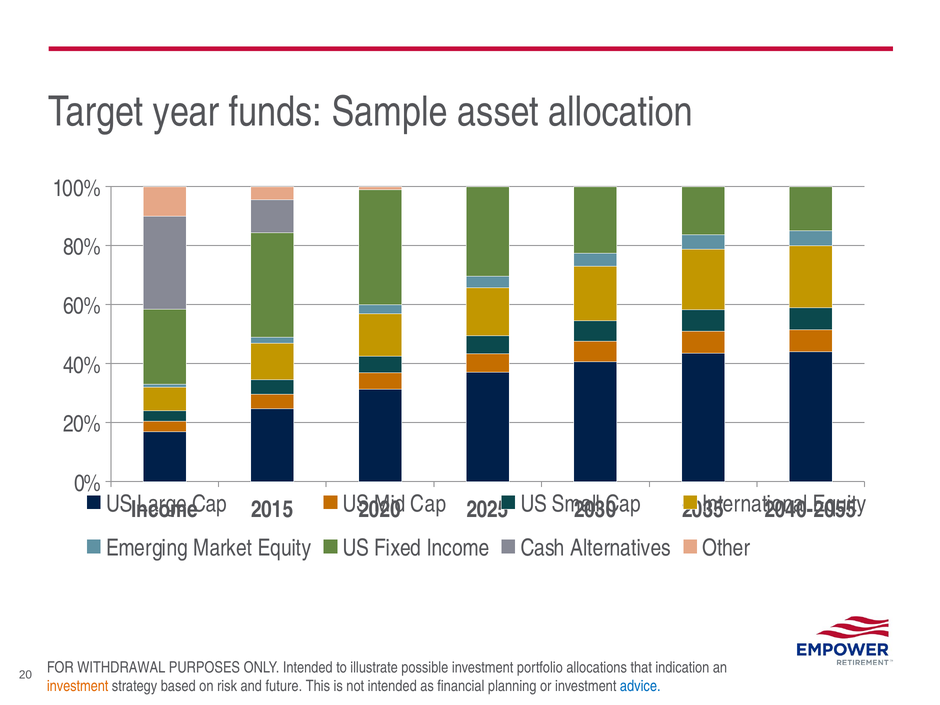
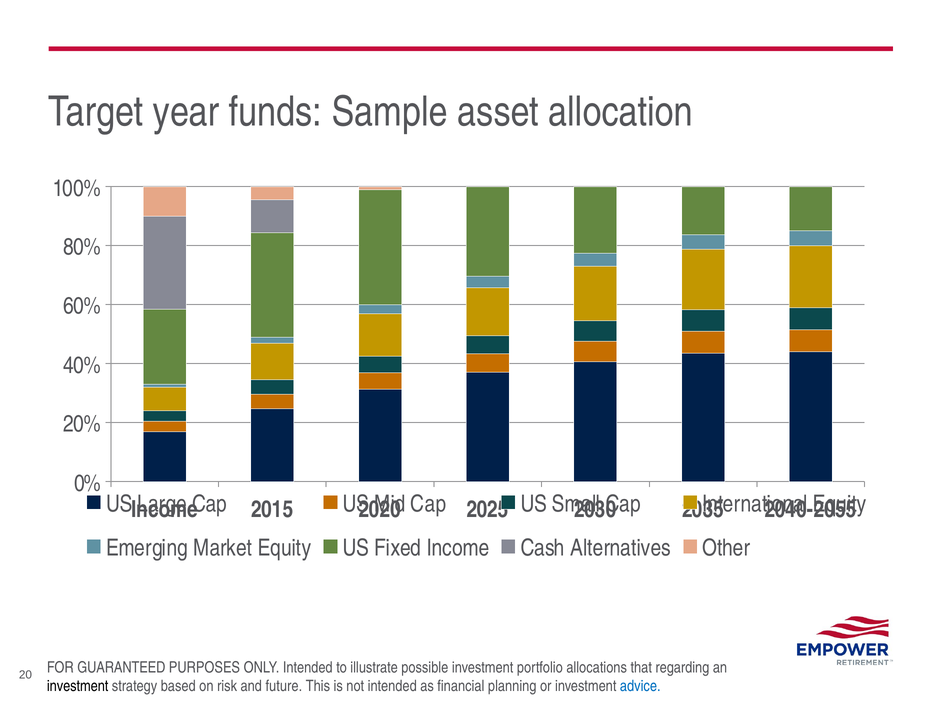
WITHDRAWAL: WITHDRAWAL -> GUARANTEED (121, 667)
indication: indication -> regarding (682, 667)
investment colour: orange -> black (78, 686)
